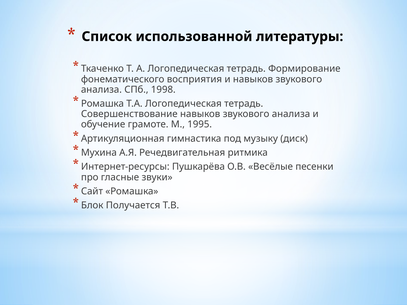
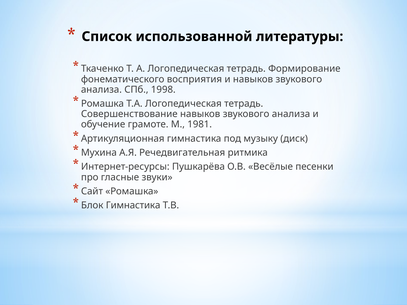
1995: 1995 -> 1981 (200, 125)
Блок Получается: Получается -> Гимнастика (133, 206)
